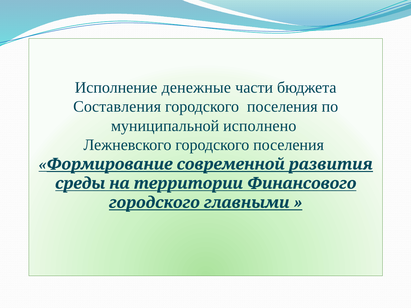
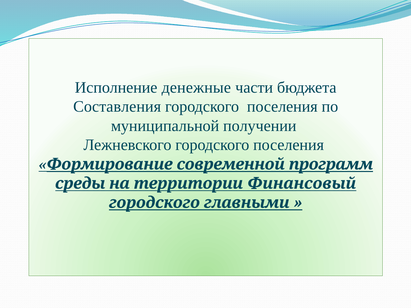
исполнено: исполнено -> получении (260, 126)
развития: развития -> программ (331, 164)
Финансового: Финансового -> Финансовый (302, 184)
